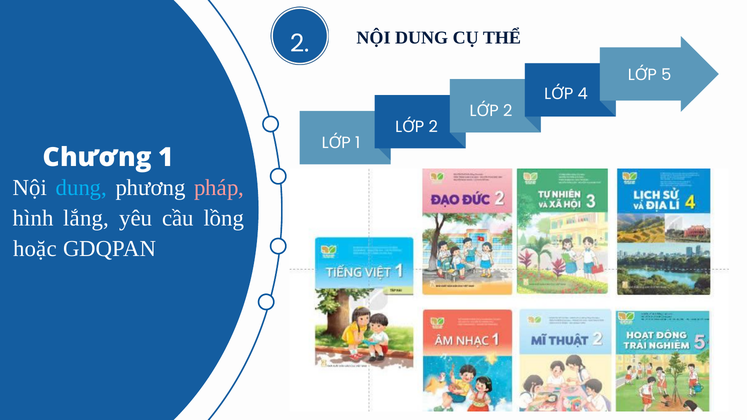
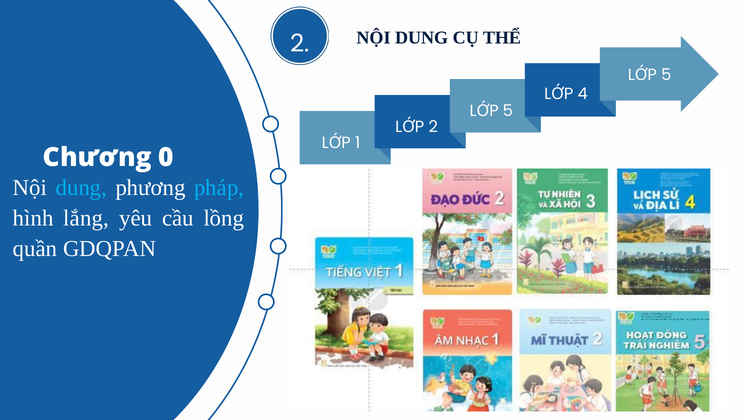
2: 2 -> 5 (508, 111)
Chương 1: 1 -> 0 (166, 158)
pháp colour: pink -> light blue (219, 188)
hoặc: hoặc -> quần (35, 249)
